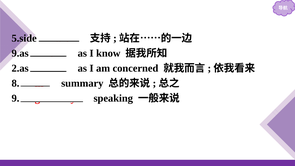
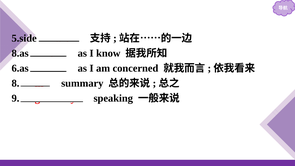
9.as: 9.as -> 8.as (20, 53)
2.as: 2.as -> 6.as (20, 68)
